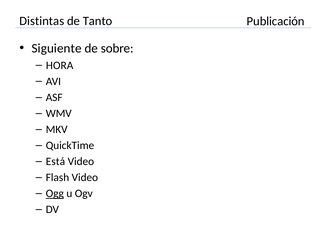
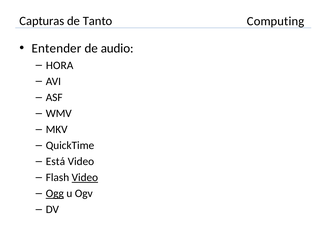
Distintas: Distintas -> Capturas (42, 21)
Publicación: Publicación -> Computing (276, 21)
Siguiente: Siguiente -> Entender (57, 48)
sobre: sobre -> audio (117, 48)
Video underline: none -> present (85, 177)
